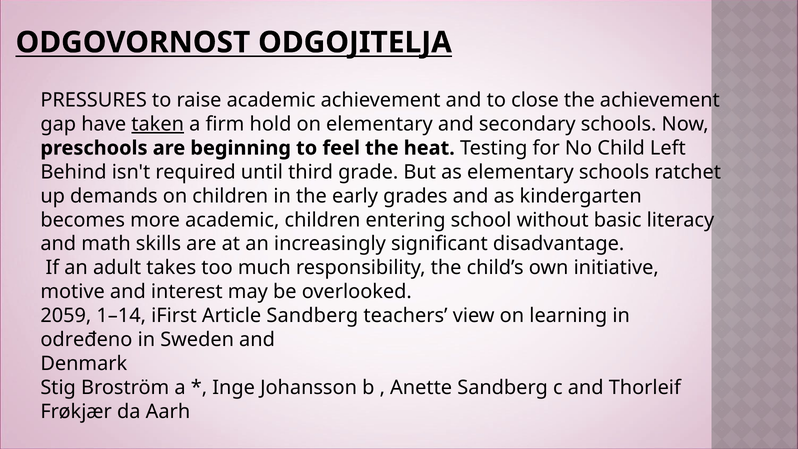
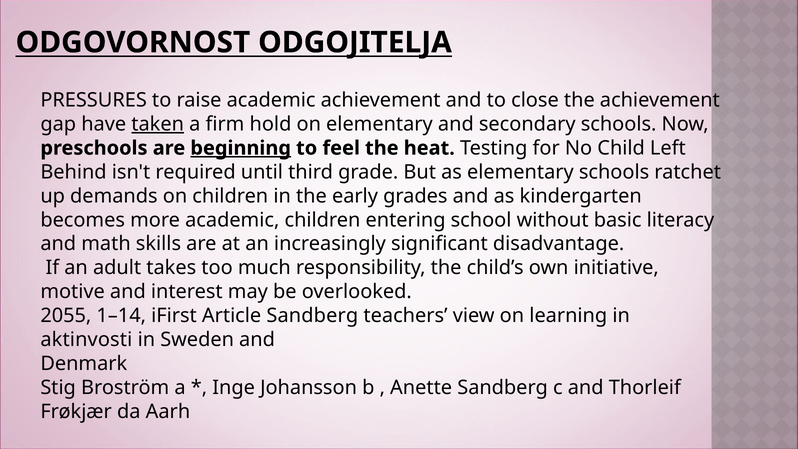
beginning underline: none -> present (241, 148)
2059: 2059 -> 2055 (66, 316)
određeno: određeno -> aktinvosti (86, 340)
